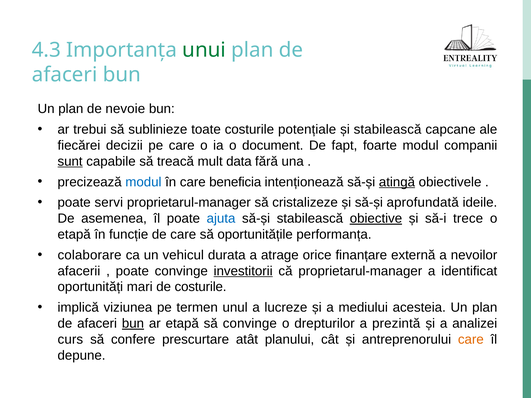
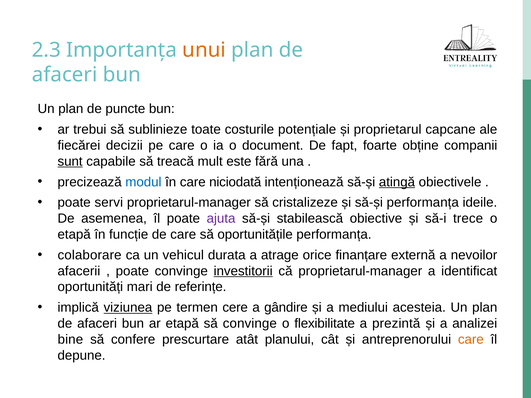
4.3: 4.3 -> 2.3 (46, 50)
unui colour: green -> orange (204, 50)
nevoie: nevoie -> puncte (125, 109)
și stabilească: stabilească -> proprietarul (388, 130)
foarte modul: modul -> obține (421, 145)
data: data -> este (239, 161)
beneficia: beneficia -> niciodată (235, 182)
să-și aprofundată: aprofundată -> performanța (423, 203)
ajuta colour: blue -> purple (221, 219)
obiective underline: present -> none (376, 219)
de costurile: costurile -> referințe (201, 287)
viziunea underline: none -> present (128, 308)
unul: unul -> cere (235, 308)
lucreze: lucreze -> gândire (286, 308)
bun underline: present -> none (133, 324)
drepturilor: drepturilor -> flexibilitate (325, 324)
curs: curs -> bine (70, 340)
